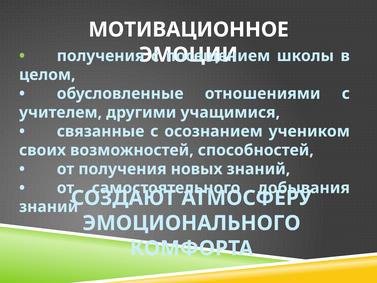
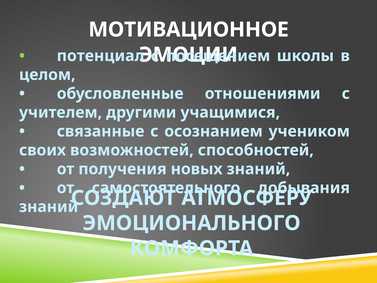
получения: получения -> потенциал (101, 56)
